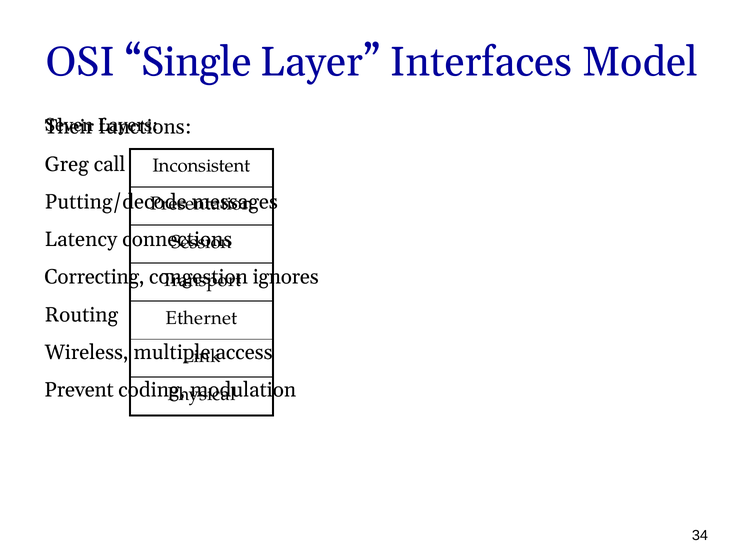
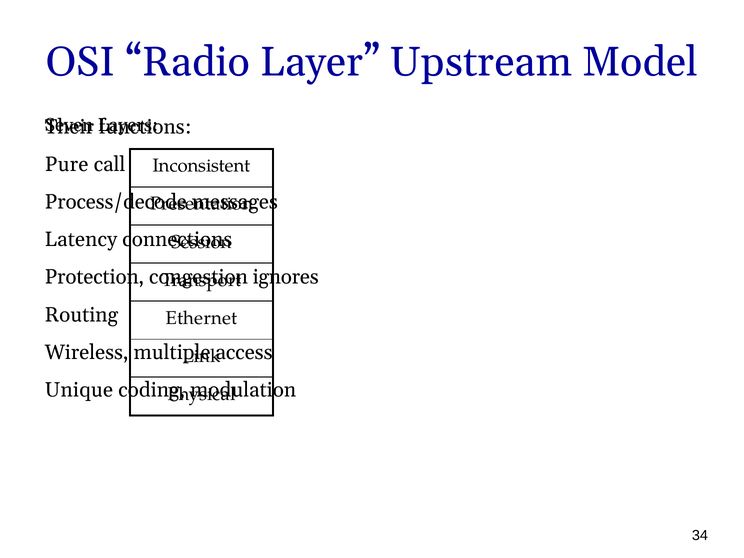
Single: Single -> Radio (188, 62)
Interfaces: Interfaces -> Upstream (481, 62)
Greg: Greg -> Pure (67, 164)
Putting/decode: Putting/decode -> Process/decode (116, 202)
Correcting: Correcting -> Protection (94, 277)
Prevent: Prevent -> Unique (79, 390)
